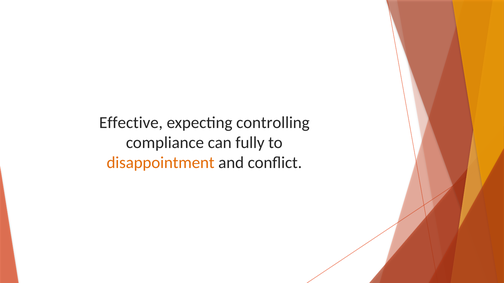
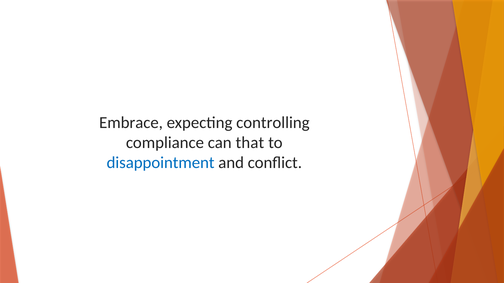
Effective: Effective -> Embrace (131, 123)
fully: fully -> that (250, 143)
disappointment colour: orange -> blue (161, 163)
